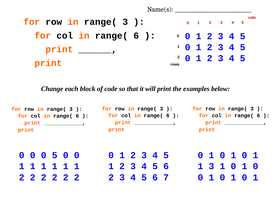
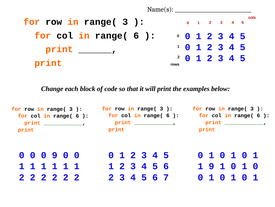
0 5: 5 -> 9 (55, 155)
1 3: 3 -> 9 (211, 166)
